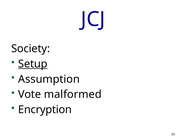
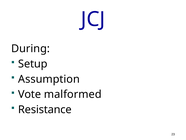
Society: Society -> During (30, 48)
Setup underline: present -> none (33, 64)
Encryption: Encryption -> Resistance (45, 109)
